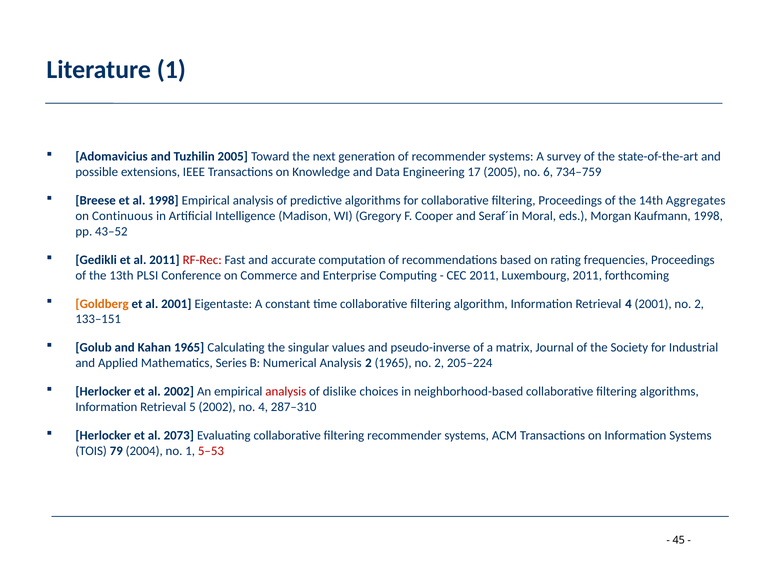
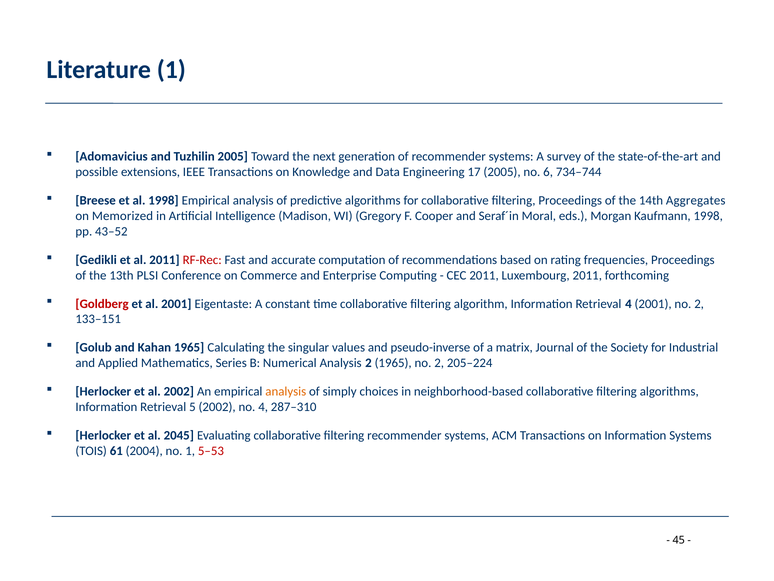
734–759: 734–759 -> 734–744 (579, 172)
Continuous: Continuous -> Memorized (122, 216)
Goldberg colour: orange -> red (102, 303)
analysis colour: red -> orange (286, 391)
dislike: dislike -> simply (340, 391)
2073: 2073 -> 2045 (179, 435)
79: 79 -> 61 (116, 451)
